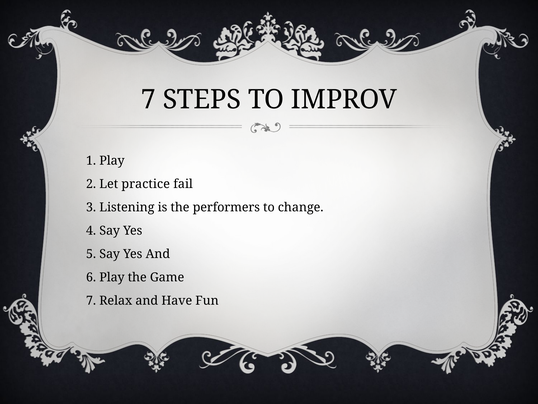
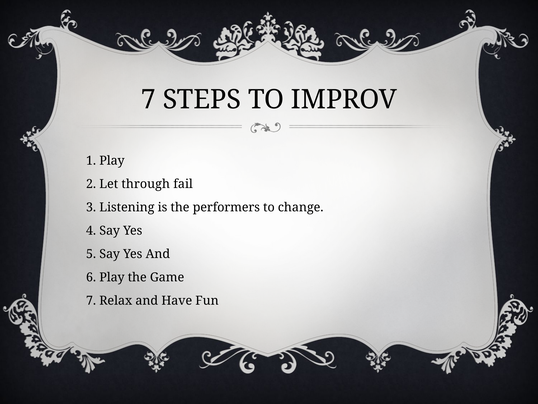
practice: practice -> through (146, 184)
